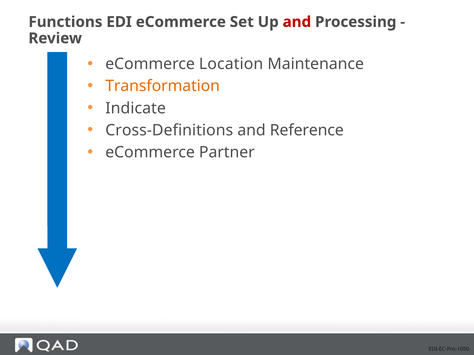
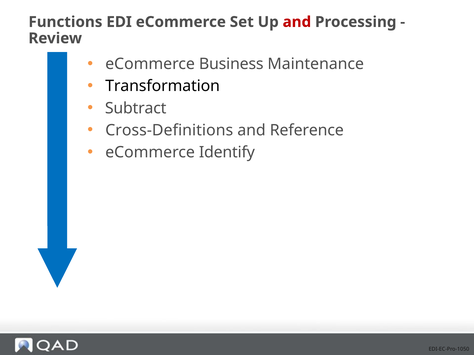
Location: Location -> Business (231, 64)
Transformation colour: orange -> black (163, 86)
Indicate: Indicate -> Subtract (136, 108)
Partner: Partner -> Identify (227, 153)
